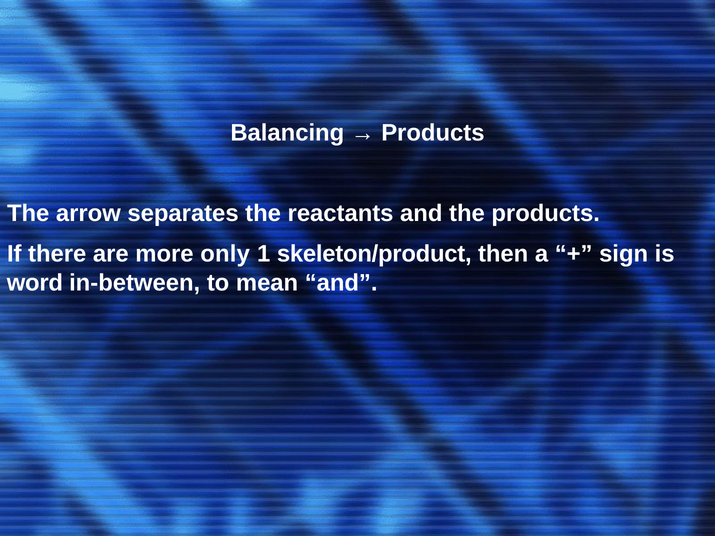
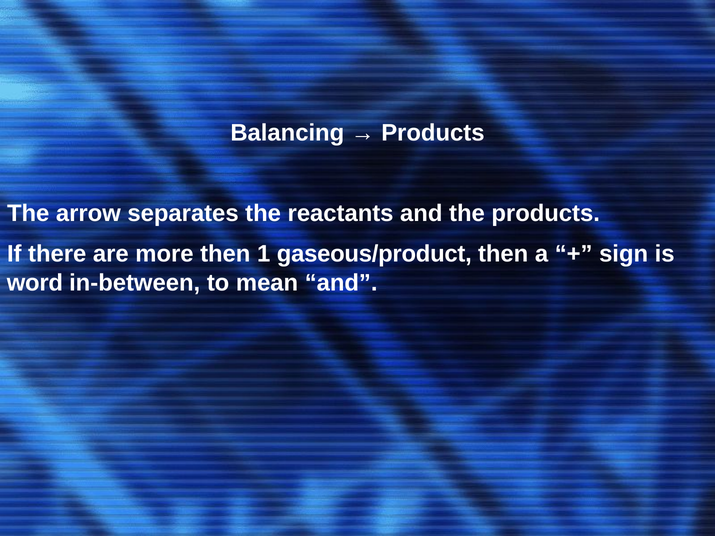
more only: only -> then (225, 254)
skeleton/product: skeleton/product -> gaseous/product (374, 254)
